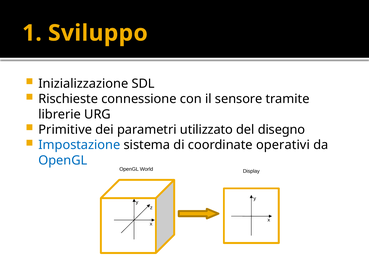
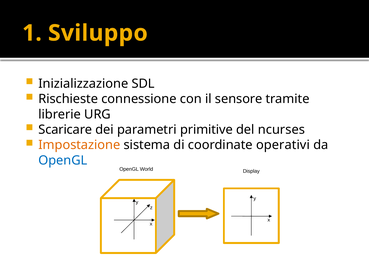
Primitive: Primitive -> Scaricare (65, 130)
utilizzato: utilizzato -> primitive (206, 130)
disegno: disegno -> ncurses (281, 130)
Impostazione colour: blue -> orange (79, 145)
